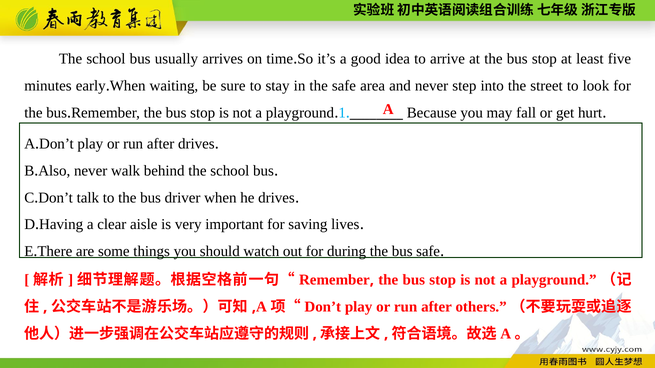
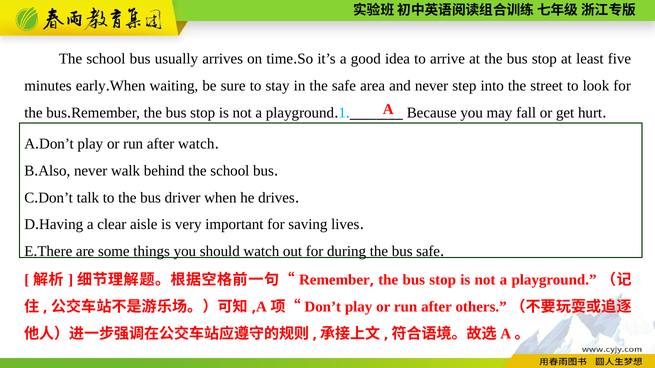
after drives: drives -> watch (196, 144)
